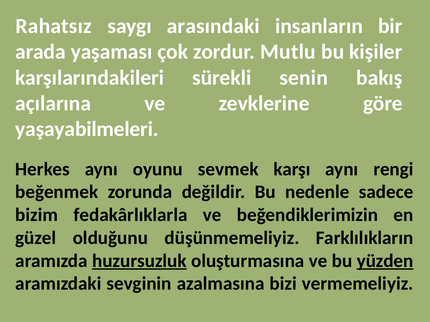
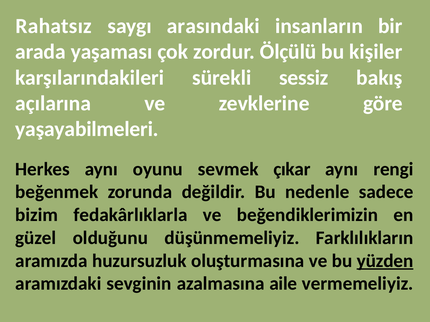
Mutlu: Mutlu -> Ölçülü (288, 52)
senin: senin -> sessiz (304, 78)
karşı: karşı -> çıkar (292, 169)
huzursuzluk underline: present -> none (139, 261)
bizi: bizi -> aile (283, 284)
